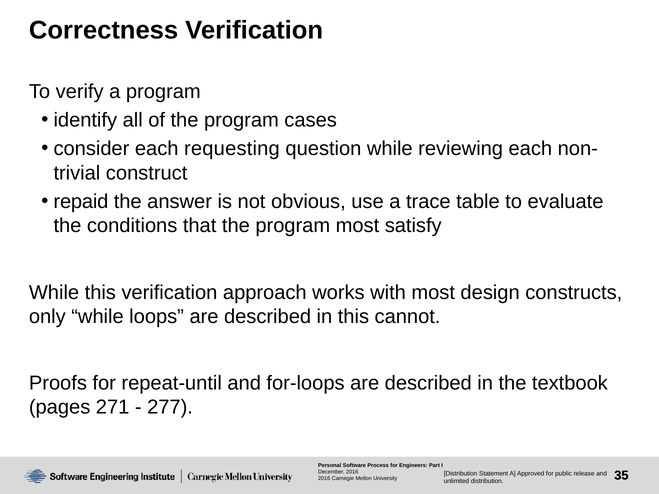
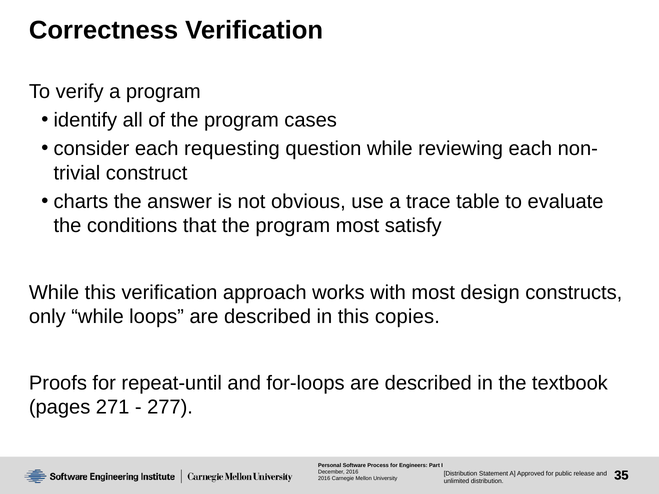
repaid: repaid -> charts (81, 202)
cannot: cannot -> copies (407, 317)
